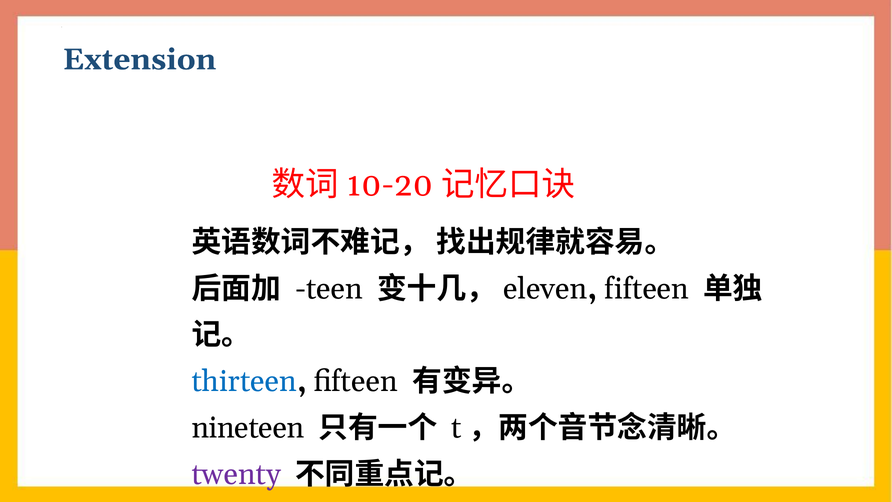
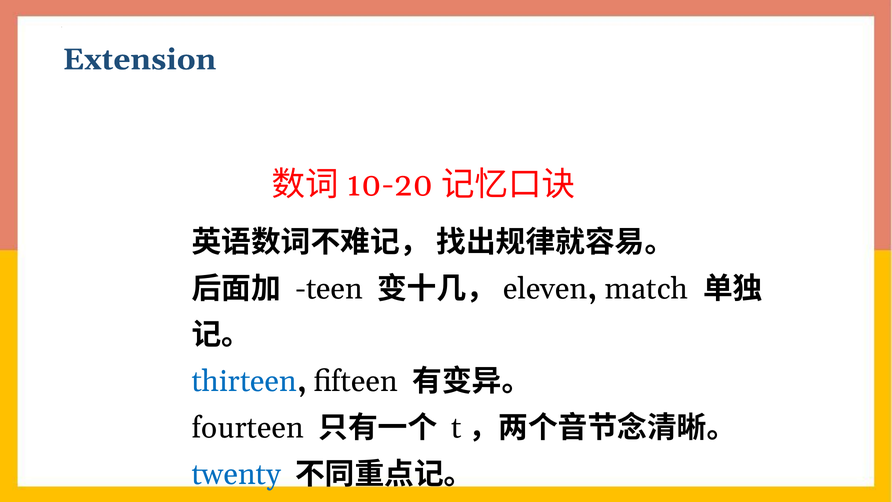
fifteen: fifteen -> match (646, 289)
nineteen: nineteen -> fourteen (248, 428)
twenty colour: purple -> blue (236, 474)
